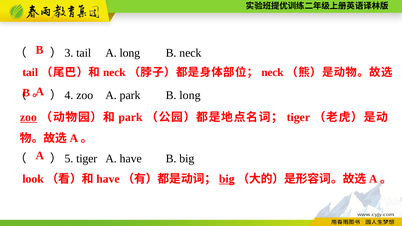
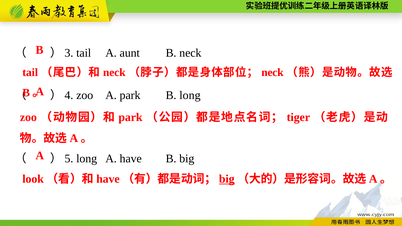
A long: long -> aunt (130, 53)
zoo underline: present -> none (28, 117)
tiger: tiger -> long (87, 159)
